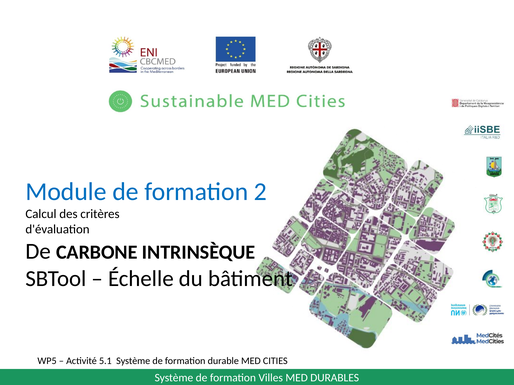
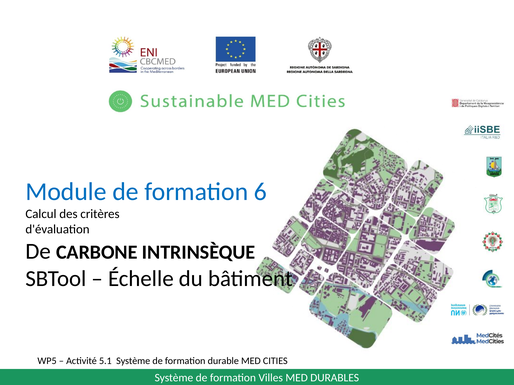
2: 2 -> 6 (260, 192)
